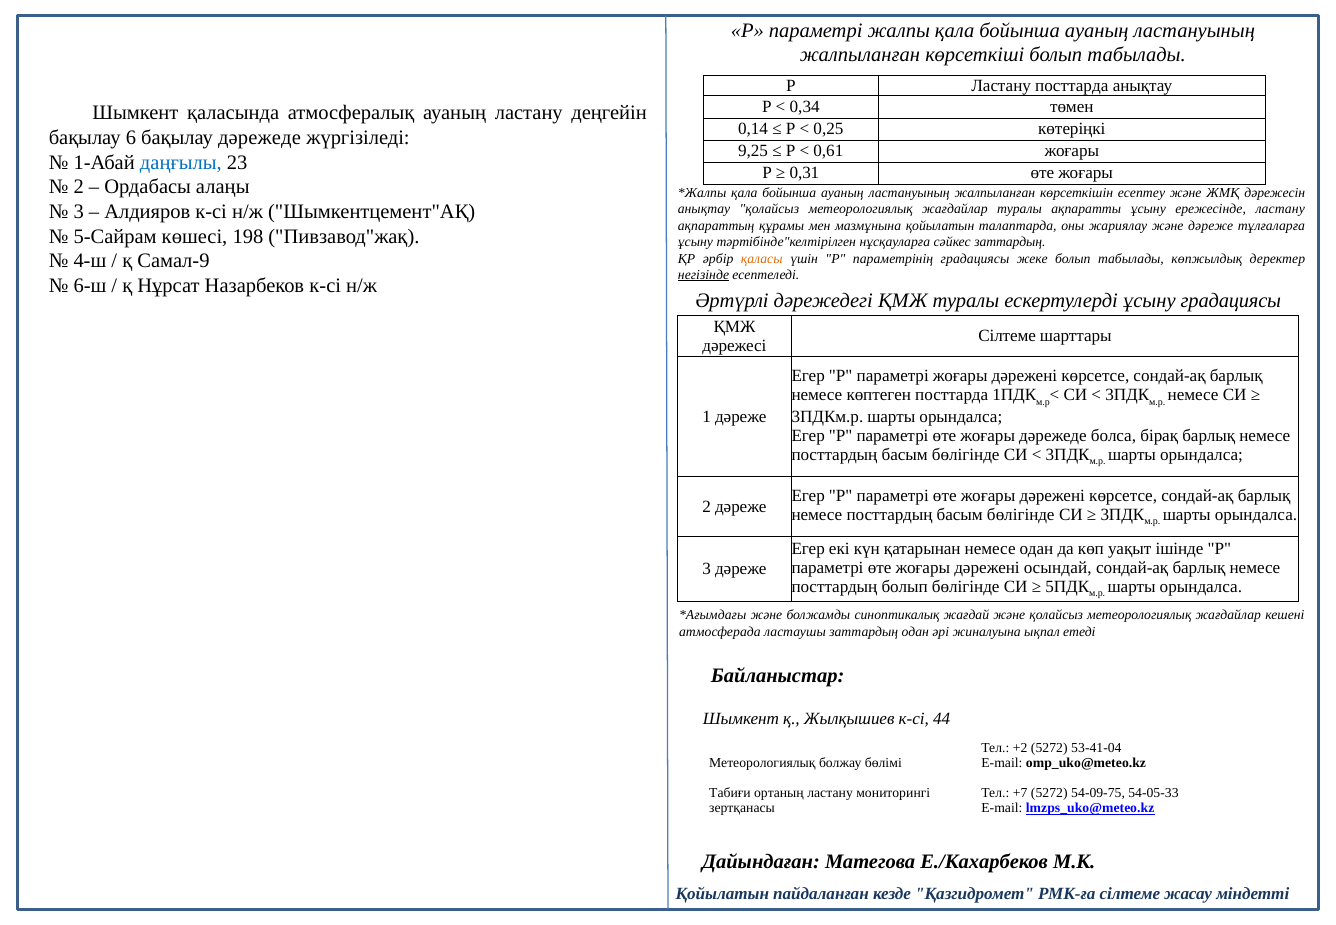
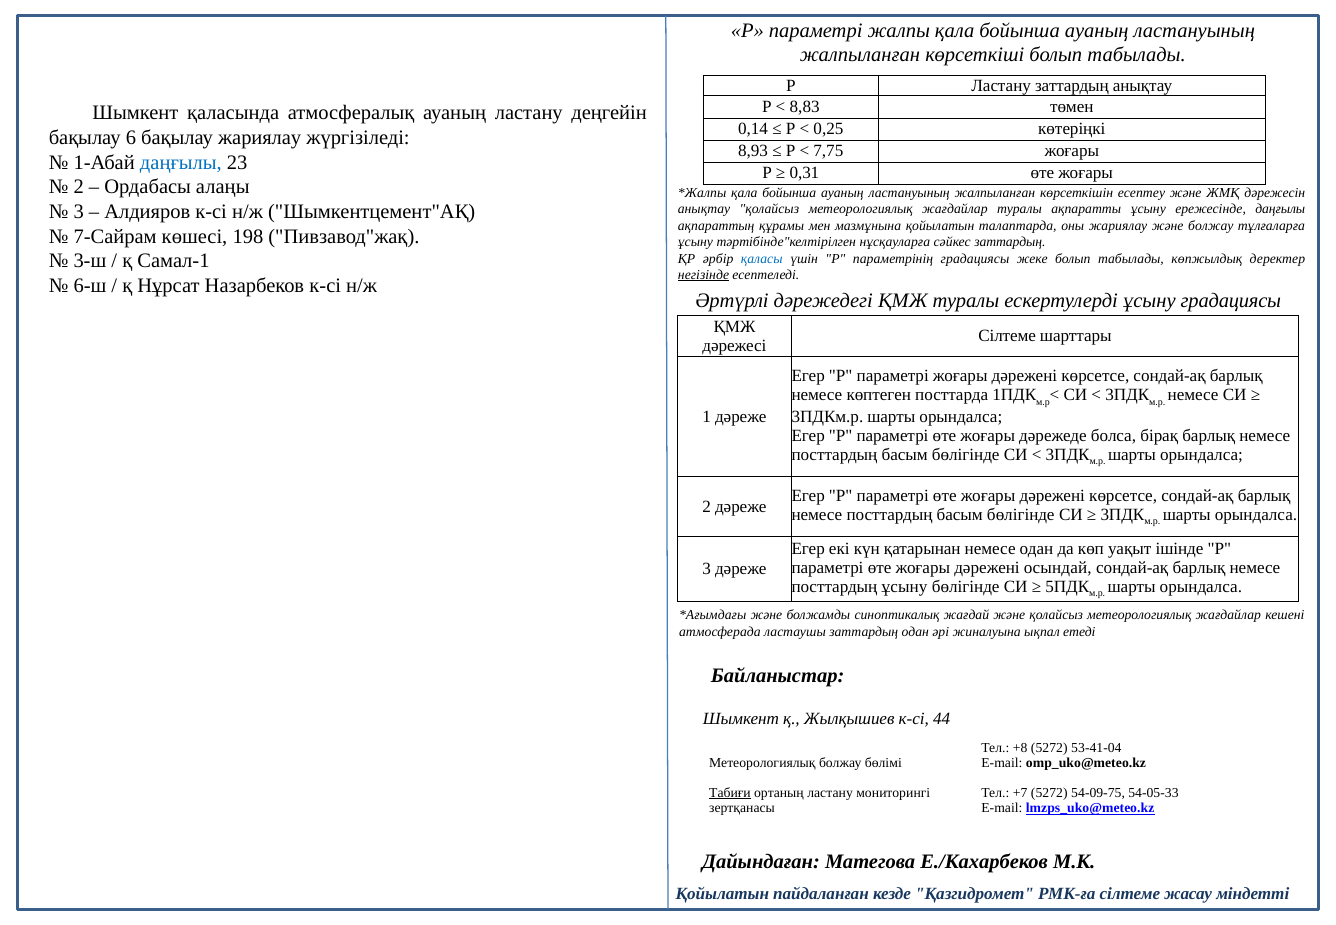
Ластану посттарда: посттарда -> заттардың (1072, 86)
0,34: 0,34 -> 8,83 (805, 107)
бақылау дәрежеде: дәрежеде -> жариялау (260, 138)
9,25: 9,25 -> 8,93 (753, 151)
0,61: 0,61 -> 7,75 (828, 151)
ережесінде ластану: ластану -> даңғылы (1280, 209)
және дәреже: дәреже -> болжау (1211, 226)
5-Сайрам: 5-Сайрам -> 7-Сайрам (115, 237)
4-ш: 4-ш -> 3-ш (90, 261)
Самал-9: Самал-9 -> Самал-1 (173, 261)
қаласы colour: orange -> blue (762, 258)
посттардың болып: болып -> ұсыну (905, 586)
+2: +2 -> +8 (1020, 748)
Табиғи underline: none -> present (730, 793)
